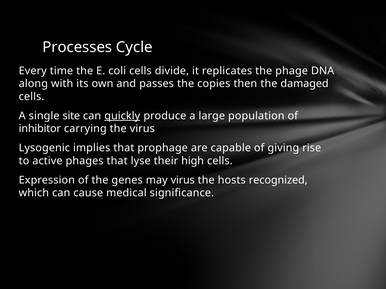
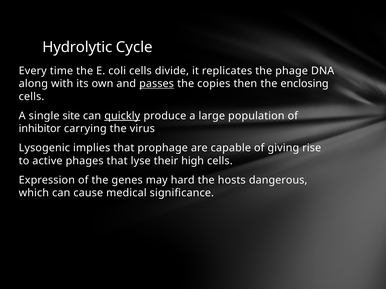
Processes: Processes -> Hydrolytic (77, 47)
passes underline: none -> present (157, 84)
damaged: damaged -> enclosing (305, 84)
may virus: virus -> hard (183, 180)
recognized: recognized -> dangerous (278, 180)
